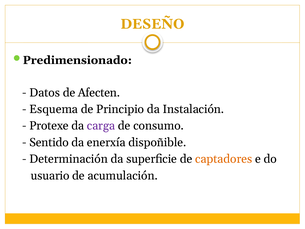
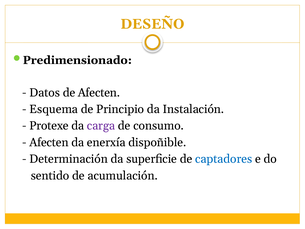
Sentido: Sentido -> Afecten (49, 142)
captadores colour: orange -> blue (224, 159)
usuario: usuario -> sentido (50, 175)
